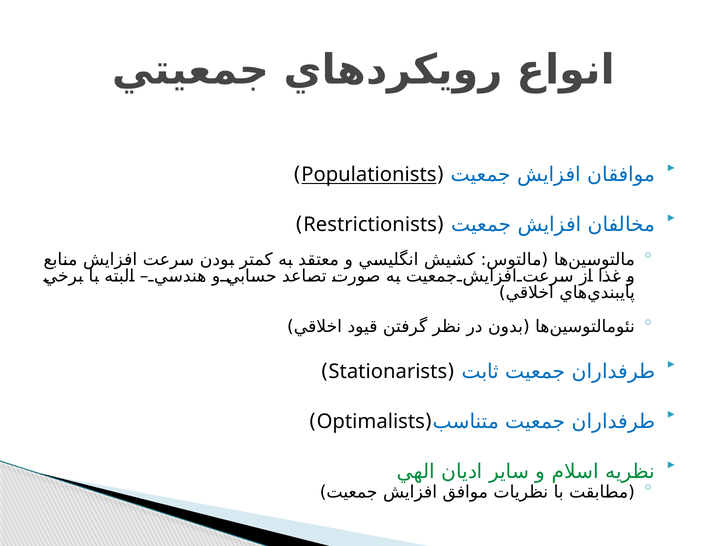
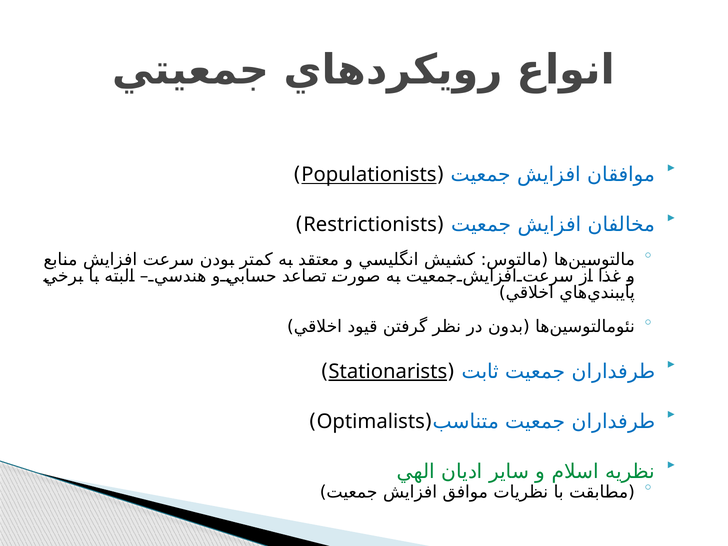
Stationarists underline: none -> present (388, 371)
